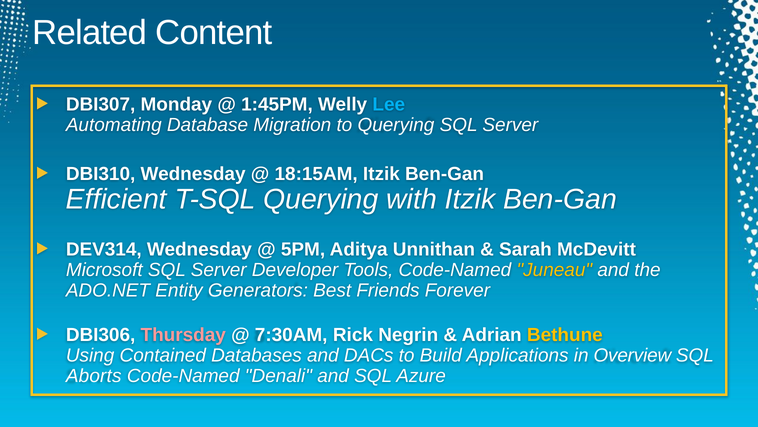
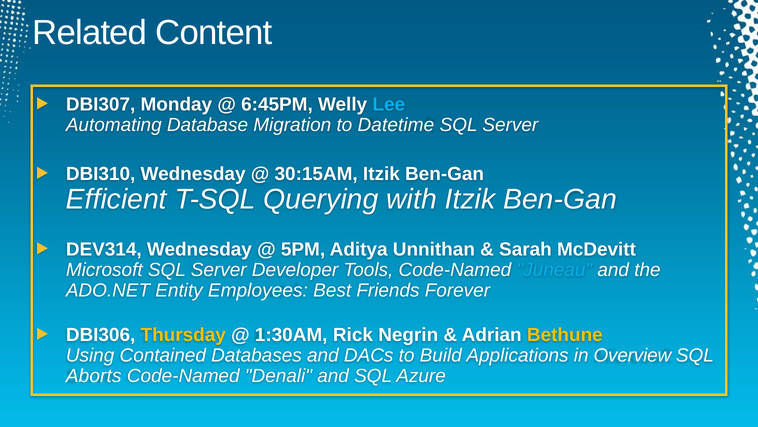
1:45PM: 1:45PM -> 6:45PM (277, 104)
to Querying: Querying -> Datetime (396, 125)
18:15AM: 18:15AM -> 30:15AM (316, 174)
Juneau colour: yellow -> light blue (554, 269)
Generators: Generators -> Employees (258, 290)
Thursday colour: pink -> yellow (183, 335)
7:30AM: 7:30AM -> 1:30AM (291, 335)
